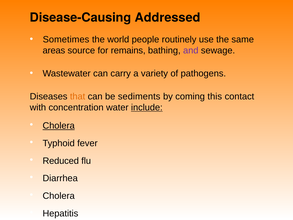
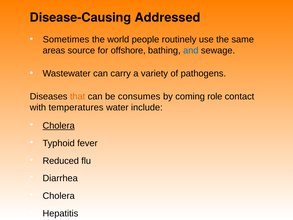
remains: remains -> offshore (128, 50)
and colour: purple -> blue (191, 50)
sediments: sediments -> consumes (139, 96)
this: this -> role (215, 96)
concentration: concentration -> temperatures (76, 107)
include underline: present -> none (147, 107)
